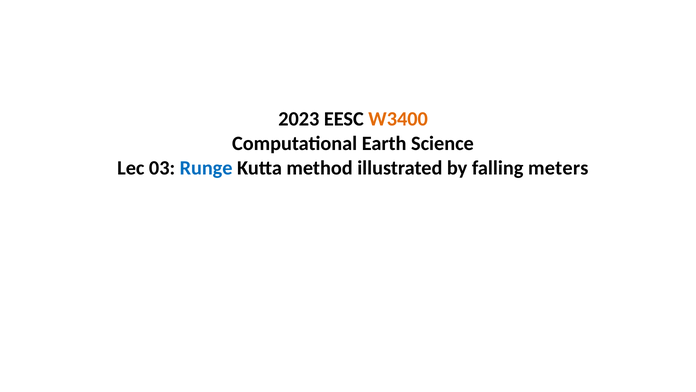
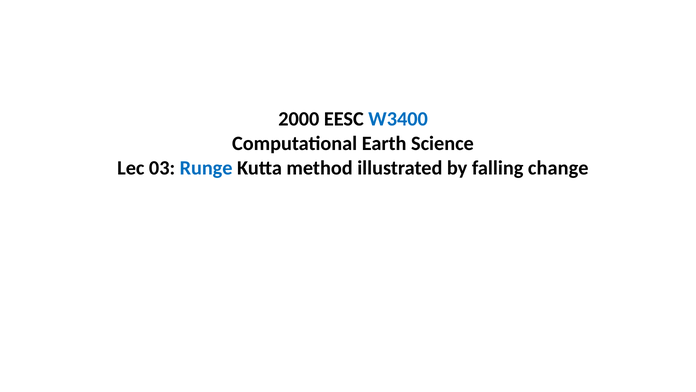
2023: 2023 -> 2000 (299, 119)
W3400 colour: orange -> blue (398, 119)
meters: meters -> change (558, 168)
